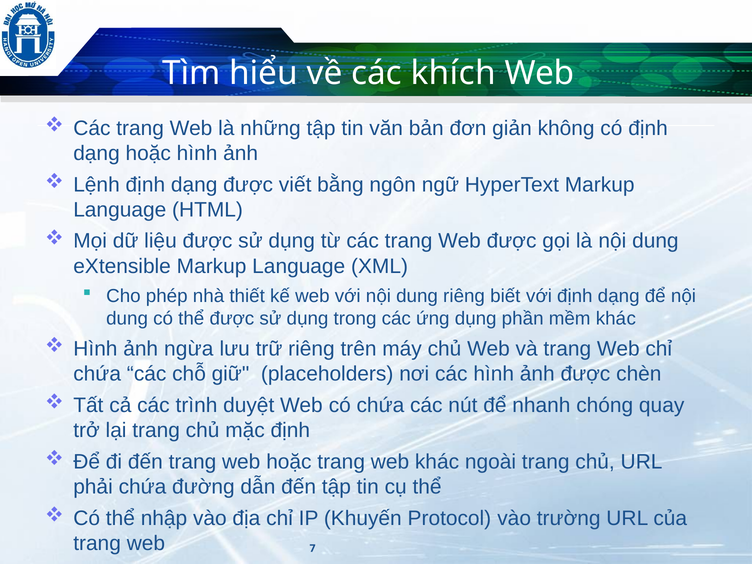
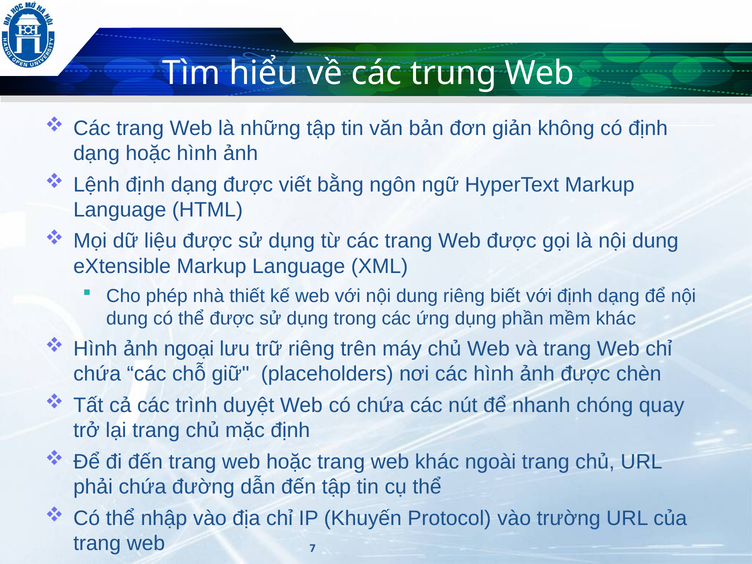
khích: khích -> trung (454, 73)
ngừa: ngừa -> ngoại (189, 349)
